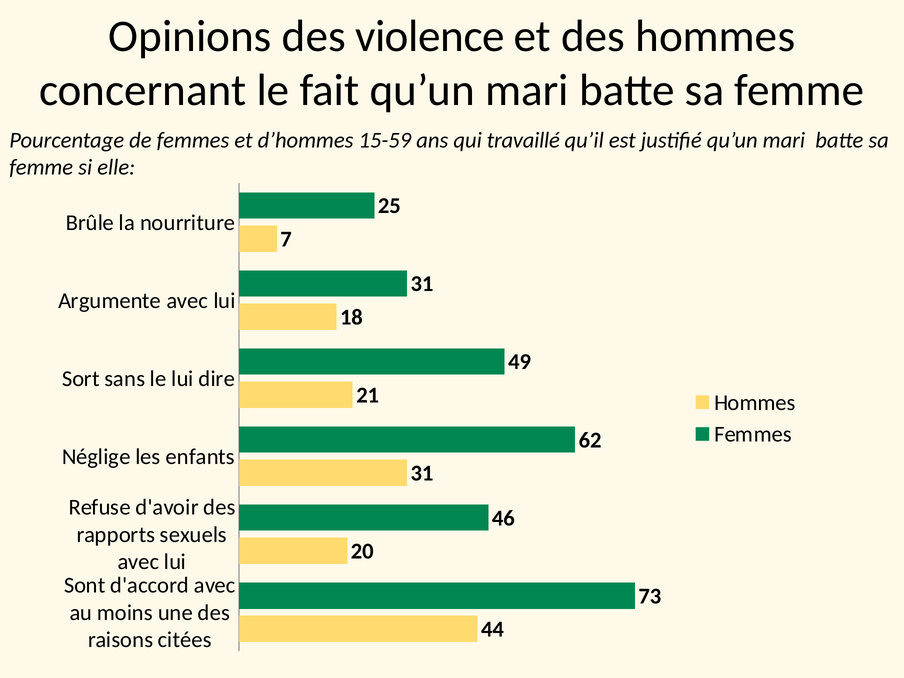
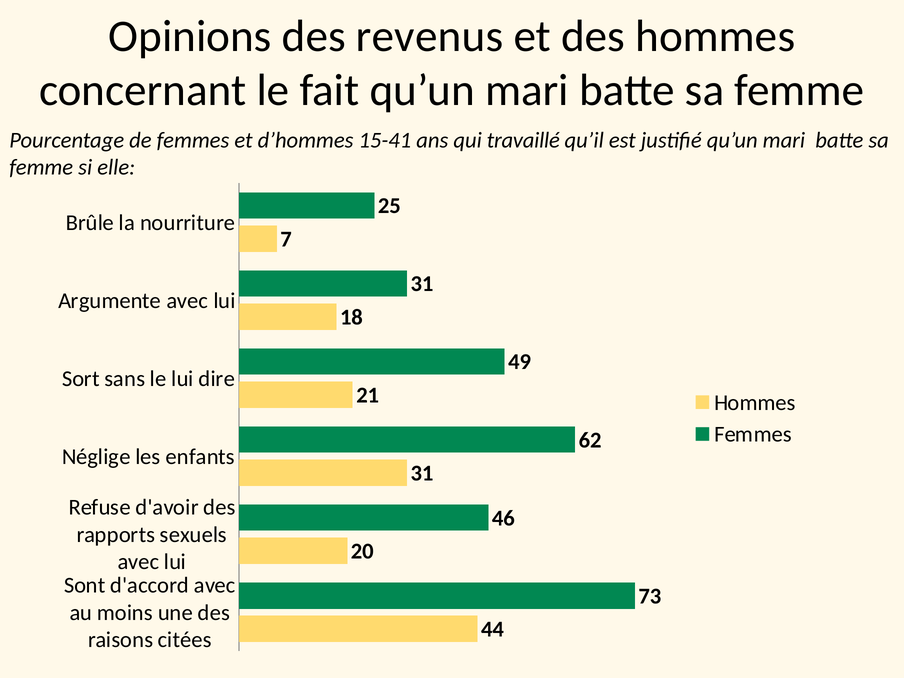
violence: violence -> revenus (430, 36)
15-59: 15-59 -> 15-41 (385, 140)
